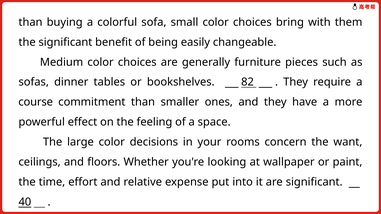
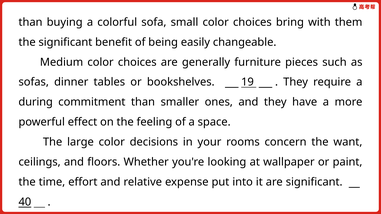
82: 82 -> 19 (247, 82)
course: course -> during (36, 102)
